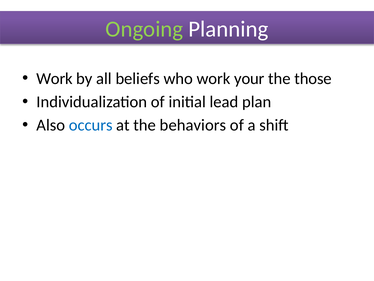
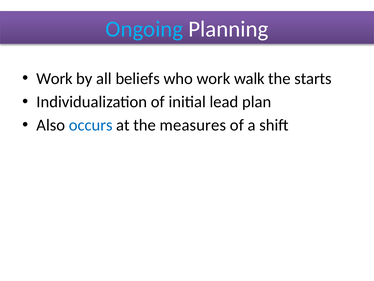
Ongoing colour: light green -> light blue (144, 29)
your: your -> walk (249, 78)
those: those -> starts (313, 78)
behaviors: behaviors -> measures (193, 125)
